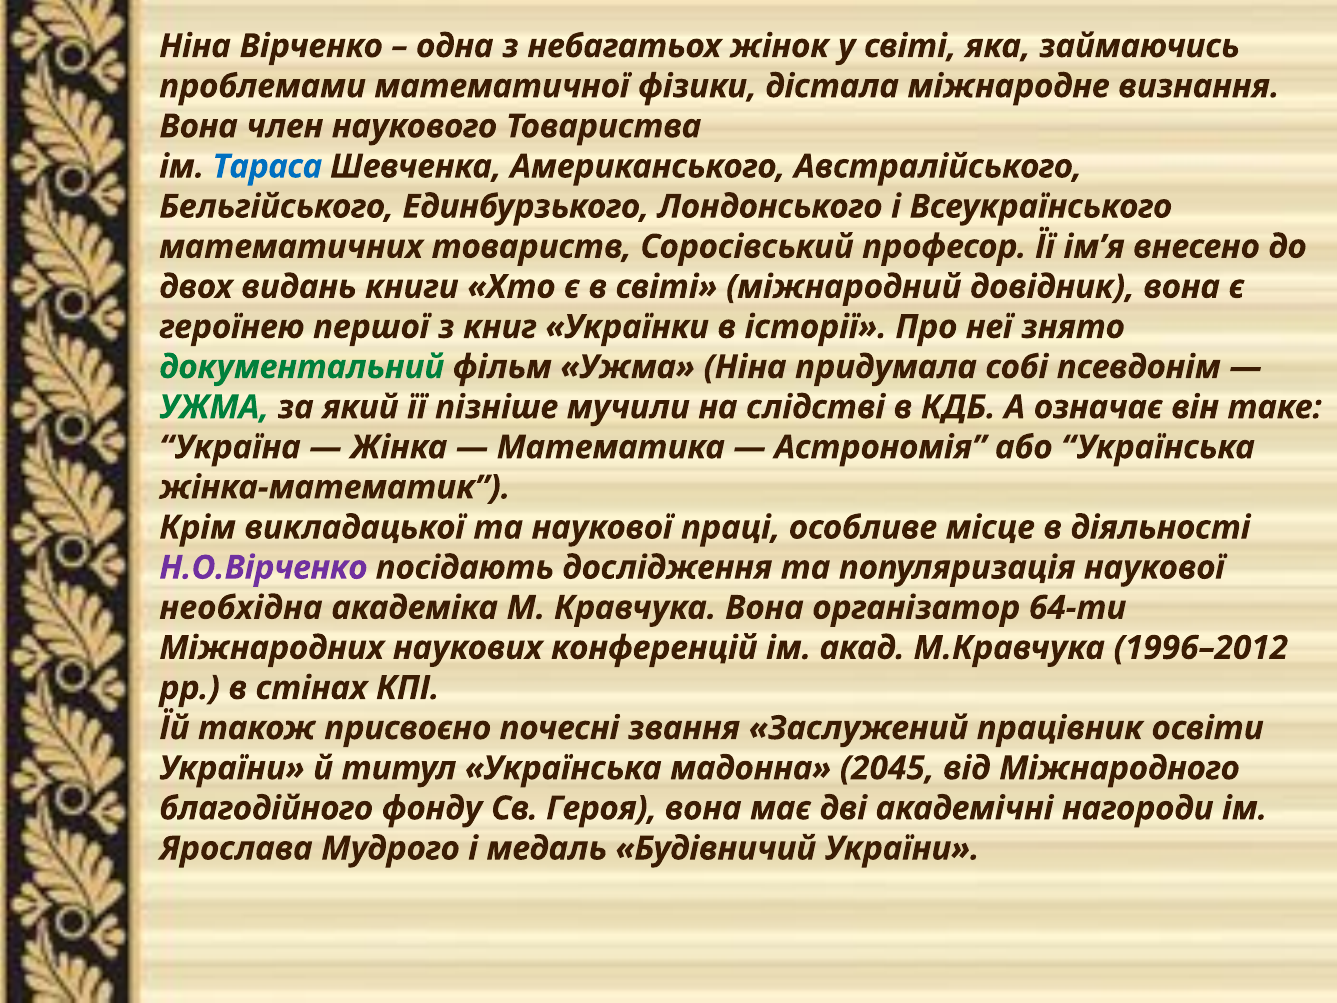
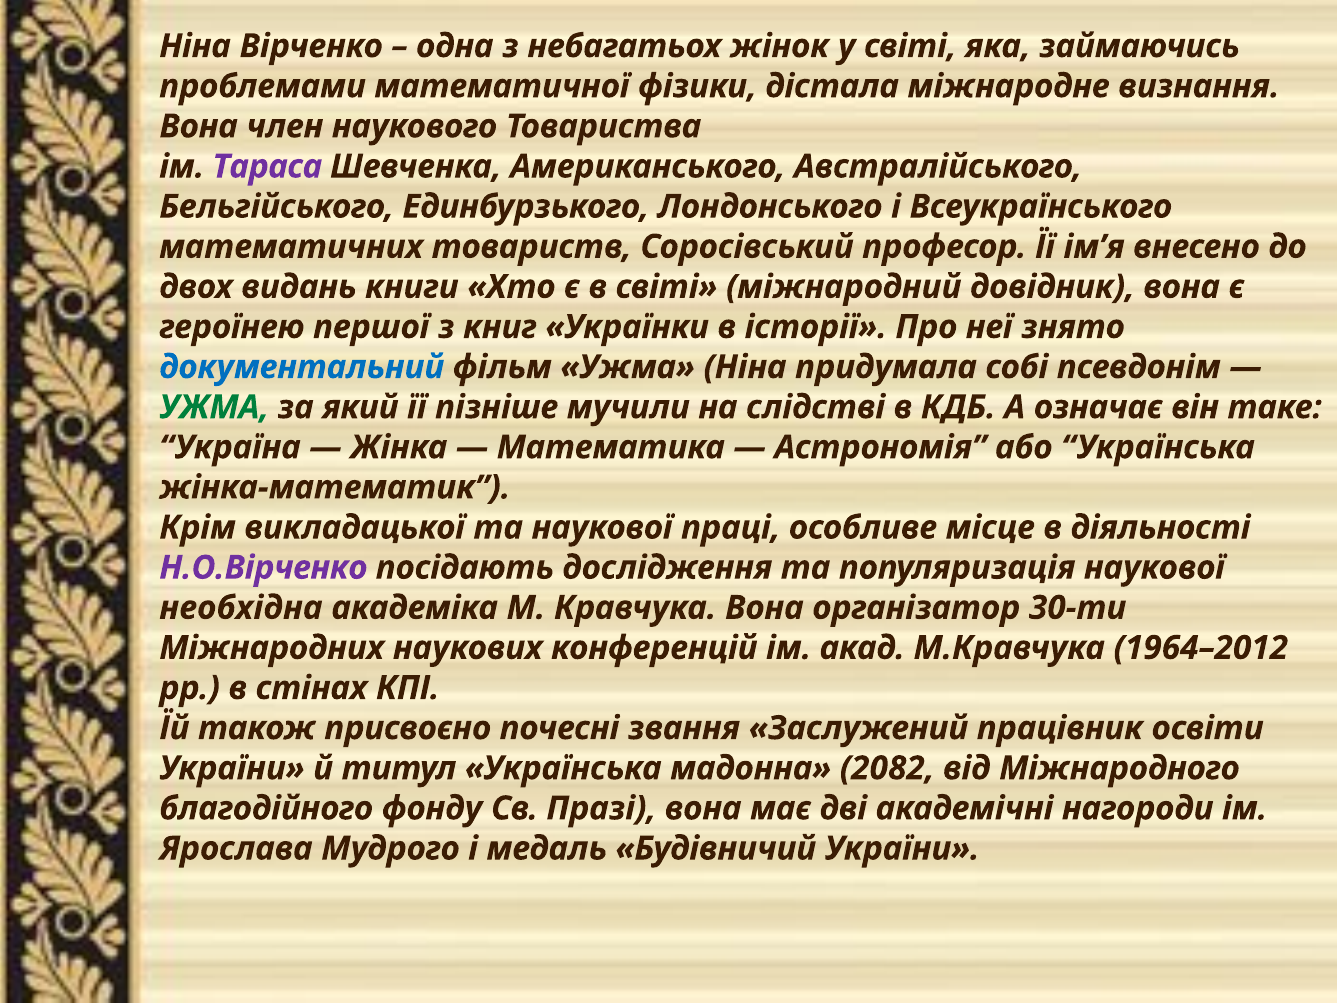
Тараса colour: blue -> purple (267, 166)
документальний colour: green -> blue (302, 367)
64-ти: 64-ти -> 30-ти (1078, 608)
1996–2012: 1996–2012 -> 1964–2012 (1201, 648)
2045: 2045 -> 2082 (887, 768)
Героя: Героя -> Празі (601, 808)
